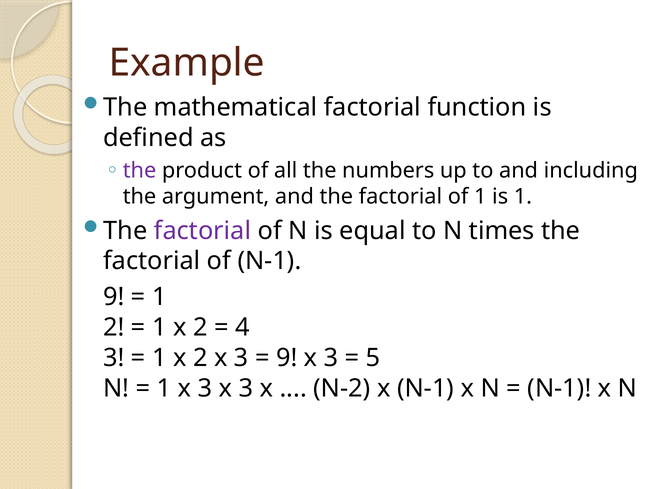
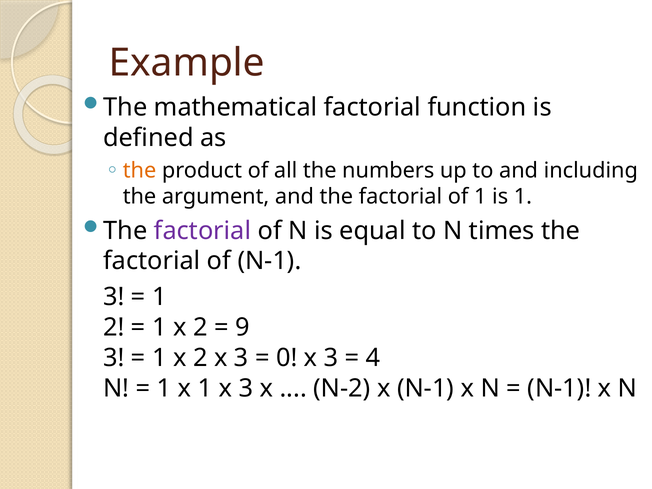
the colour: purple -> orange (140, 171)
9: 9 -> 3 (114, 297)
4: 4 -> 9 (242, 327)
9: 9 -> 0 (287, 358)
5: 5 -> 4 (373, 358)
1 x 3: 3 -> 1 (205, 388)
